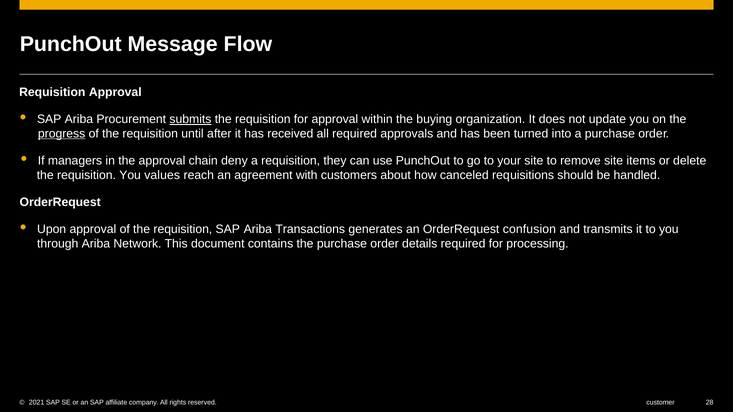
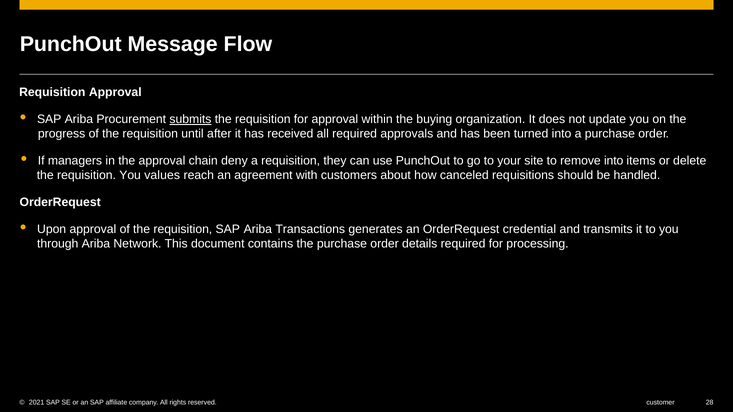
progress underline: present -> none (62, 134)
remove site: site -> into (614, 161)
confusion: confusion -> credential (529, 229)
